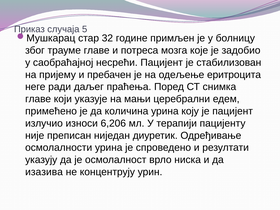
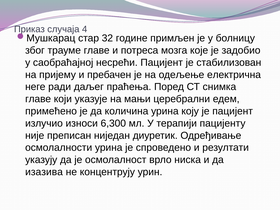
5: 5 -> 4 (85, 29)
еритроцита: еритроцита -> електрична (234, 75)
6,206: 6,206 -> 6,300 (113, 123)
